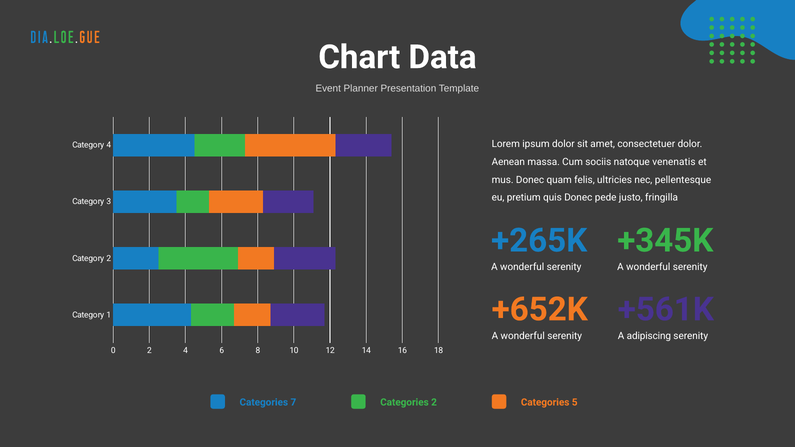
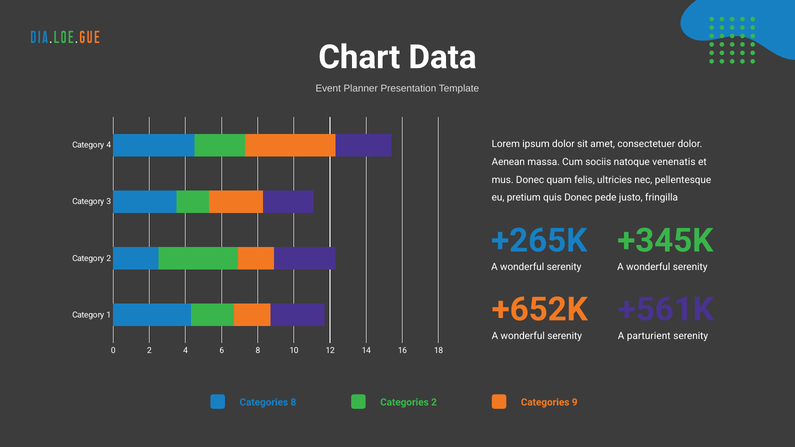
adipiscing: adipiscing -> parturient (649, 336)
Categories 7: 7 -> 8 (293, 402)
5: 5 -> 9 (575, 402)
